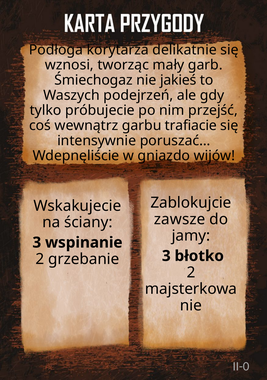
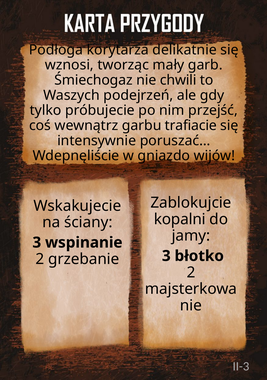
jakieś: jakieś -> chwili (178, 80)
zawsze: zawsze -> kopalni (180, 219)
II-0: II-0 -> II-3 (241, 366)
